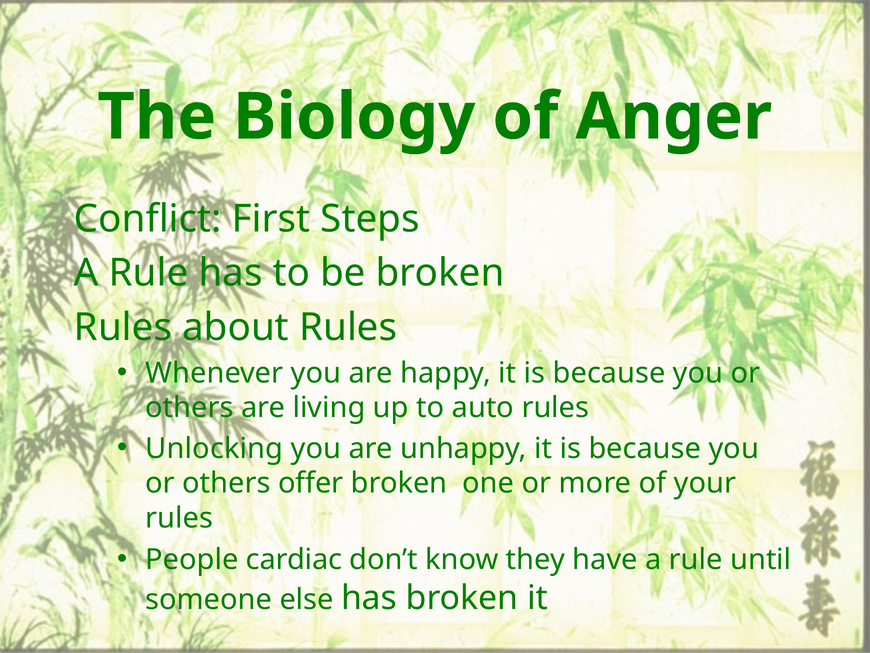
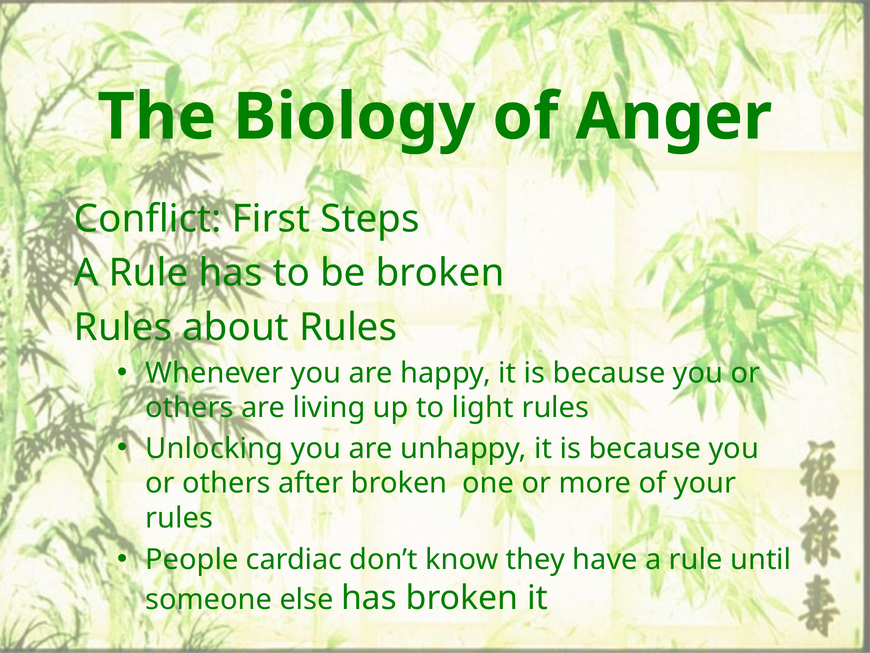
auto: auto -> light (483, 408)
offer: offer -> after (311, 483)
